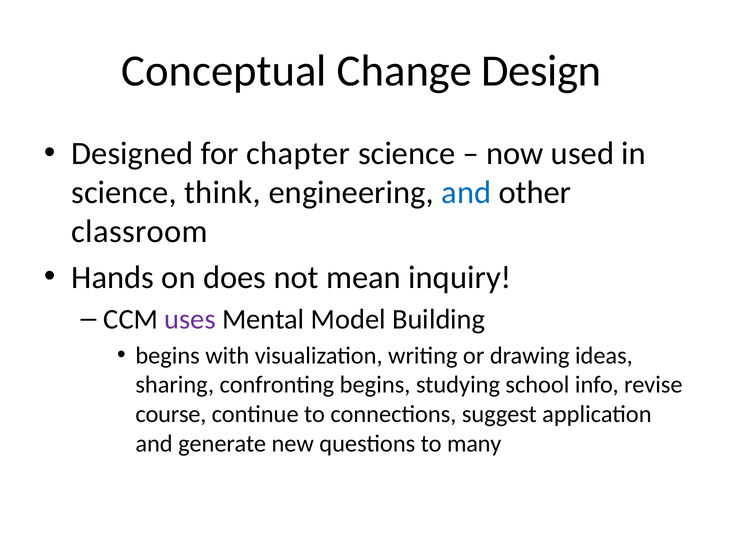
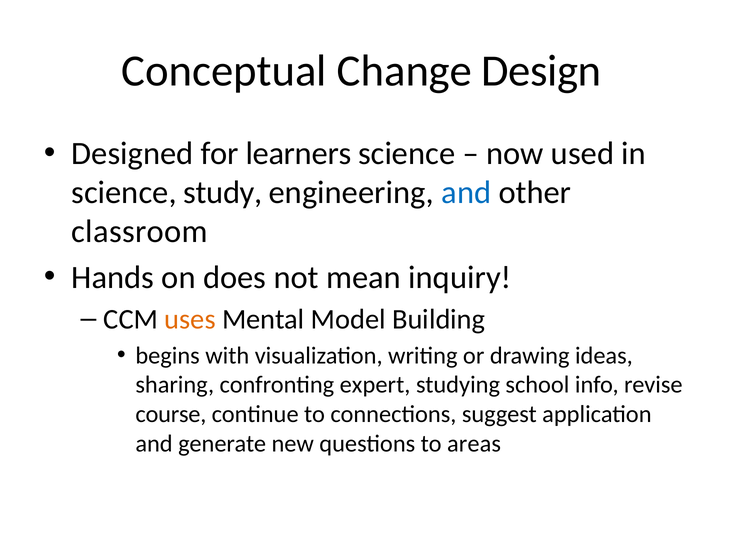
chapter: chapter -> learners (299, 154)
think: think -> study (223, 193)
uses colour: purple -> orange (190, 319)
confronting begins: begins -> expert (375, 385)
many: many -> areas (474, 443)
